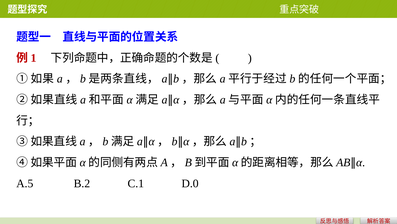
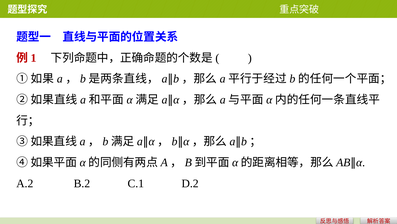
A.5: A.5 -> A.2 (25, 183)
D.0: D.0 -> D.2 (190, 183)
